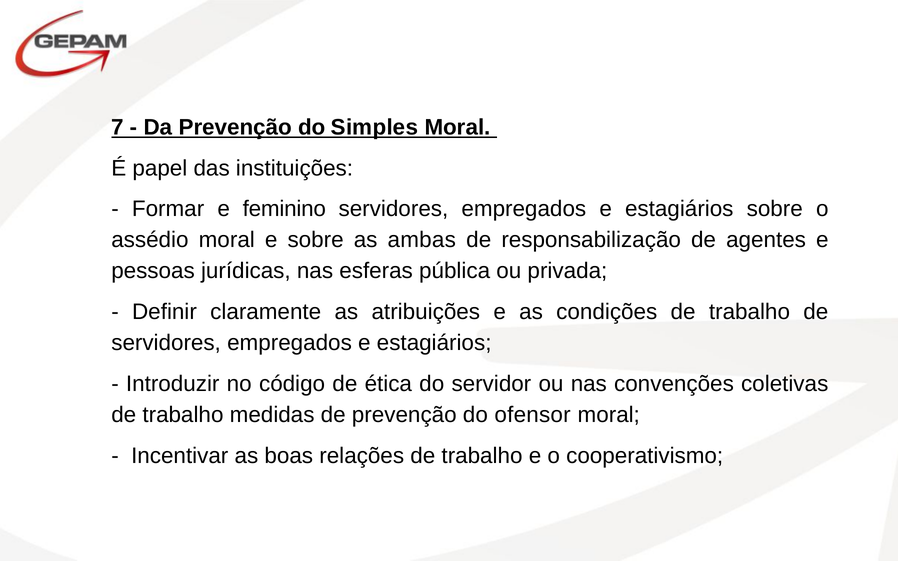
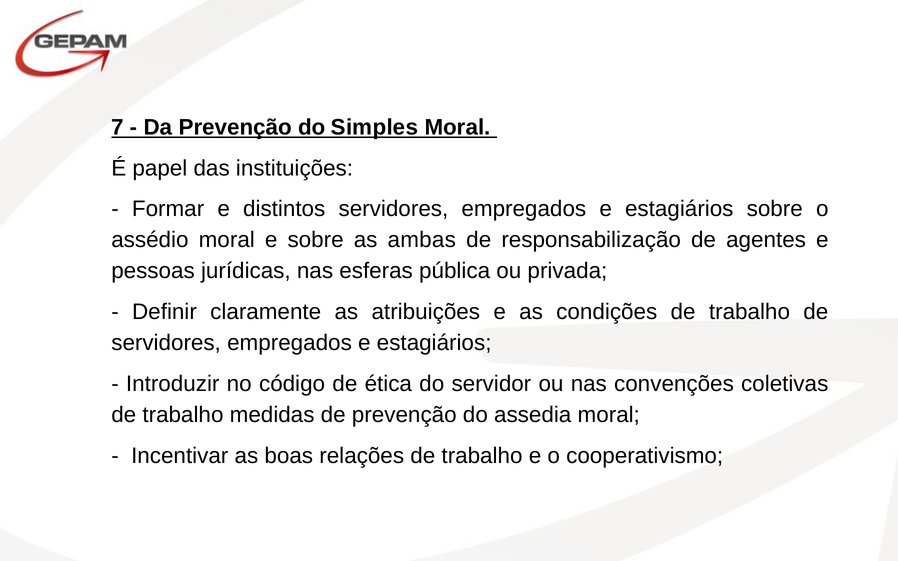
feminino: feminino -> distintos (284, 209)
ofensor: ofensor -> assedia (533, 415)
